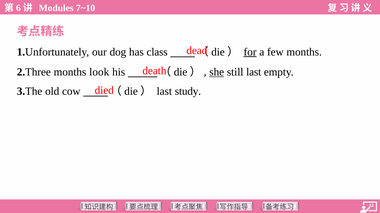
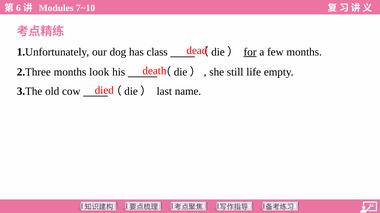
she underline: present -> none (217, 72)
still last: last -> life (254, 72)
study: study -> name (188, 92)
